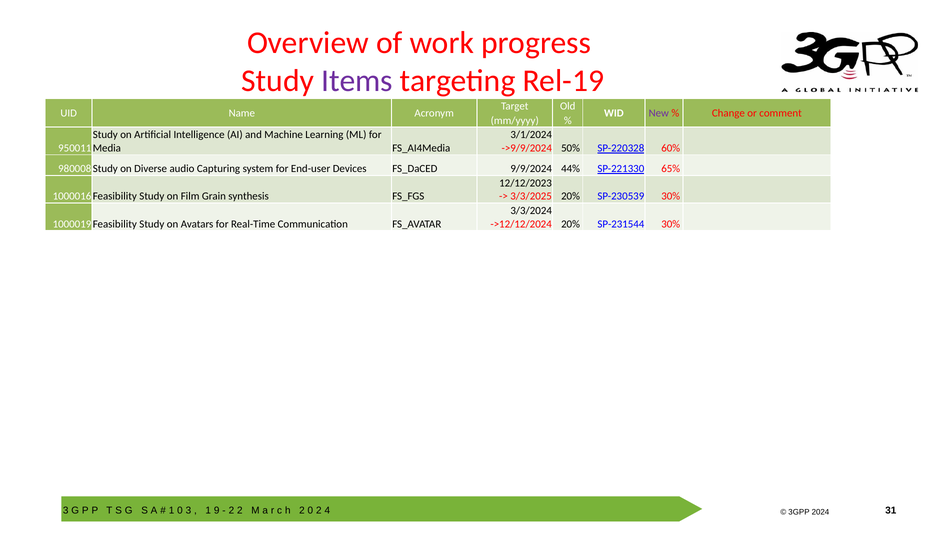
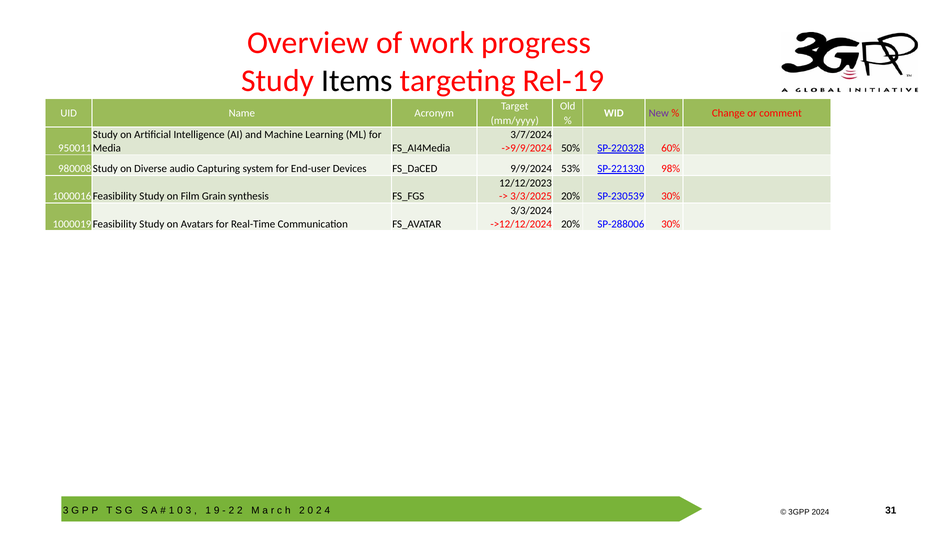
Items colour: purple -> black (357, 81)
3/1/2024: 3/1/2024 -> 3/7/2024 (531, 135)
44%: 44% -> 53% (571, 169)
65%: 65% -> 98% (671, 169)
SP-231544: SP-231544 -> SP-288006 (621, 224)
